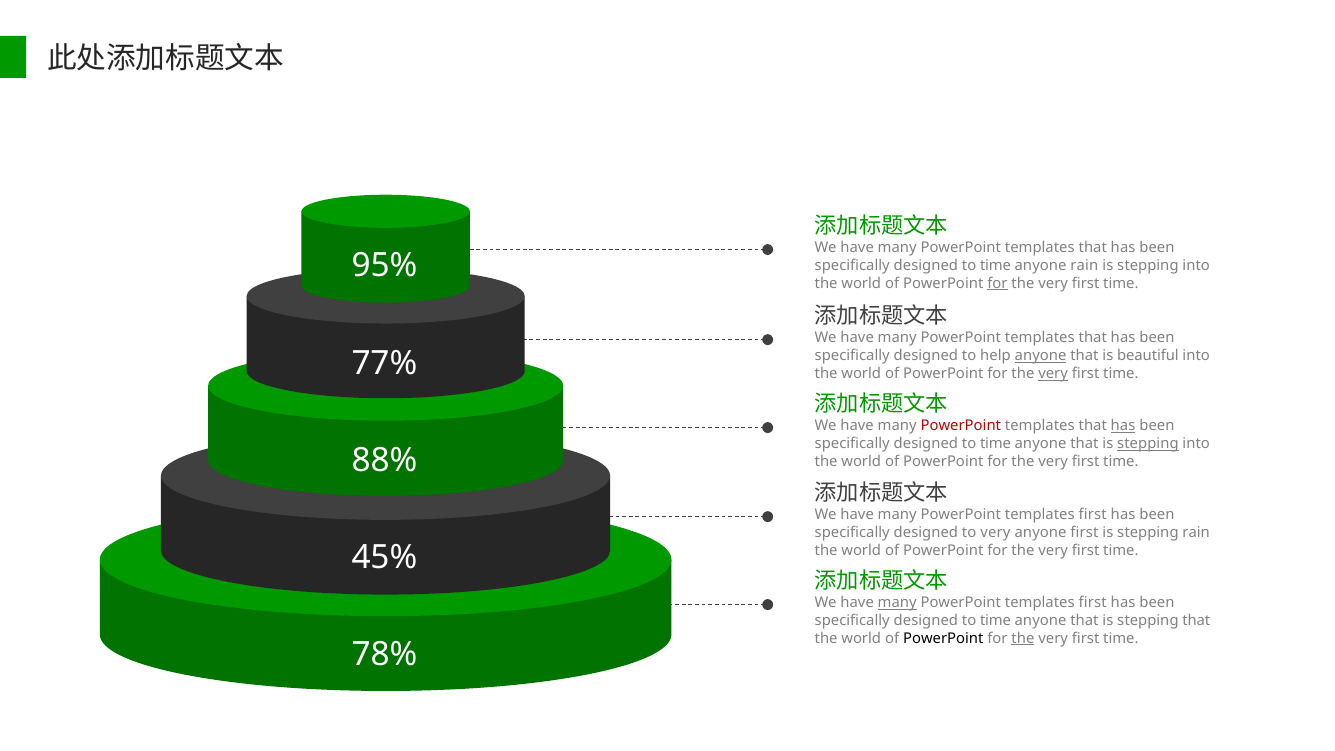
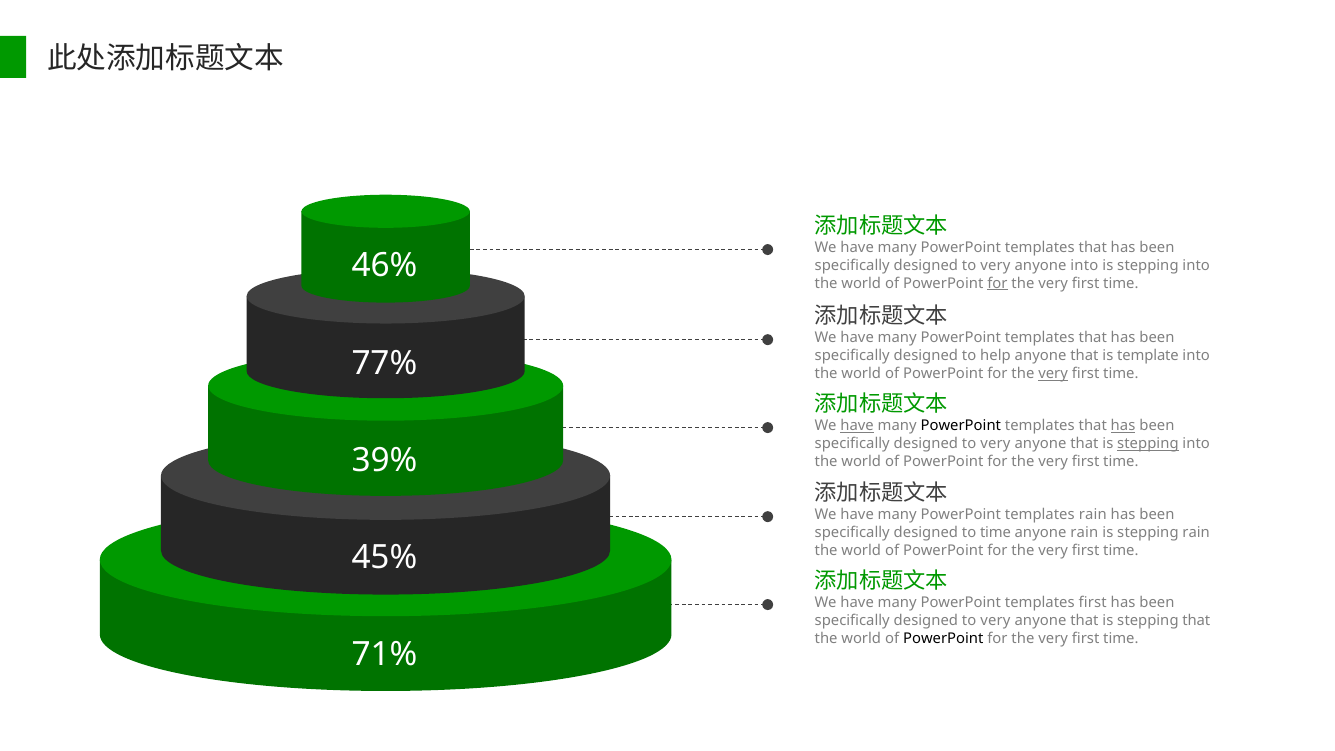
95%: 95% -> 46% (385, 265)
time: time -> very (995, 266)
anyone rain: rain -> into (1084, 266)
anyone underline: present -> none (1041, 356)
beautiful: beautiful -> template (1148, 356)
have underline: none -> present (857, 426)
PowerPoint colour: red -> black (961, 426)
time: time -> very (995, 444)
88%: 88% -> 39% (384, 460)
first: first -> rain (1093, 515)
to very: very -> time (996, 533)
anyone first: first -> rain (1084, 533)
many underline: present -> none (897, 603)
time: time -> very (995, 621)
the underline: present -> none (1023, 638)
78%: 78% -> 71% (384, 654)
